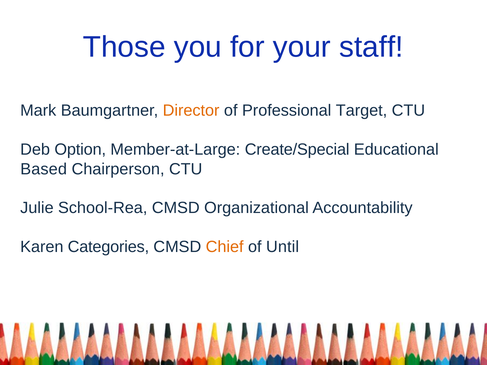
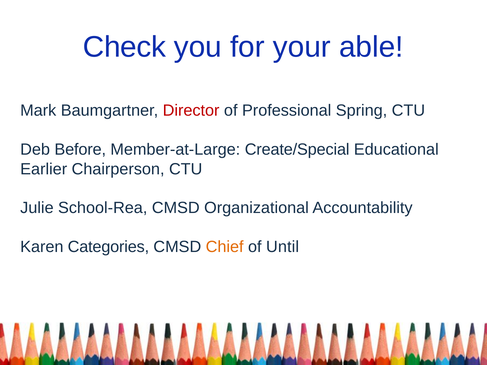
Those: Those -> Check (124, 47)
staff: staff -> able (371, 47)
Director colour: orange -> red (191, 111)
Target: Target -> Spring (362, 111)
Option: Option -> Before (80, 150)
Based: Based -> Earlier (44, 169)
